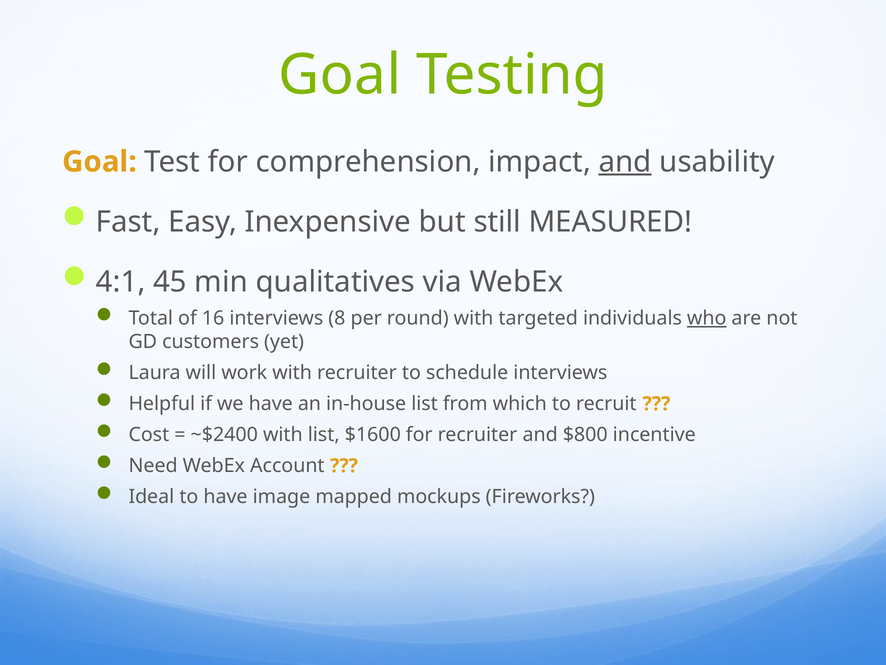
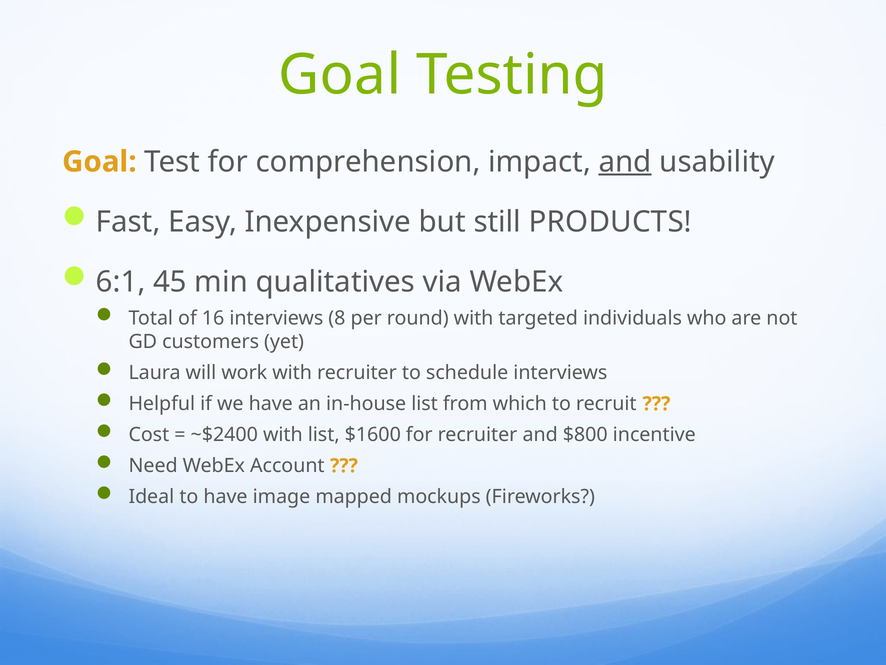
MEASURED: MEASURED -> PRODUCTS (610, 222)
4:1: 4:1 -> 6:1 (121, 282)
who underline: present -> none (707, 318)
